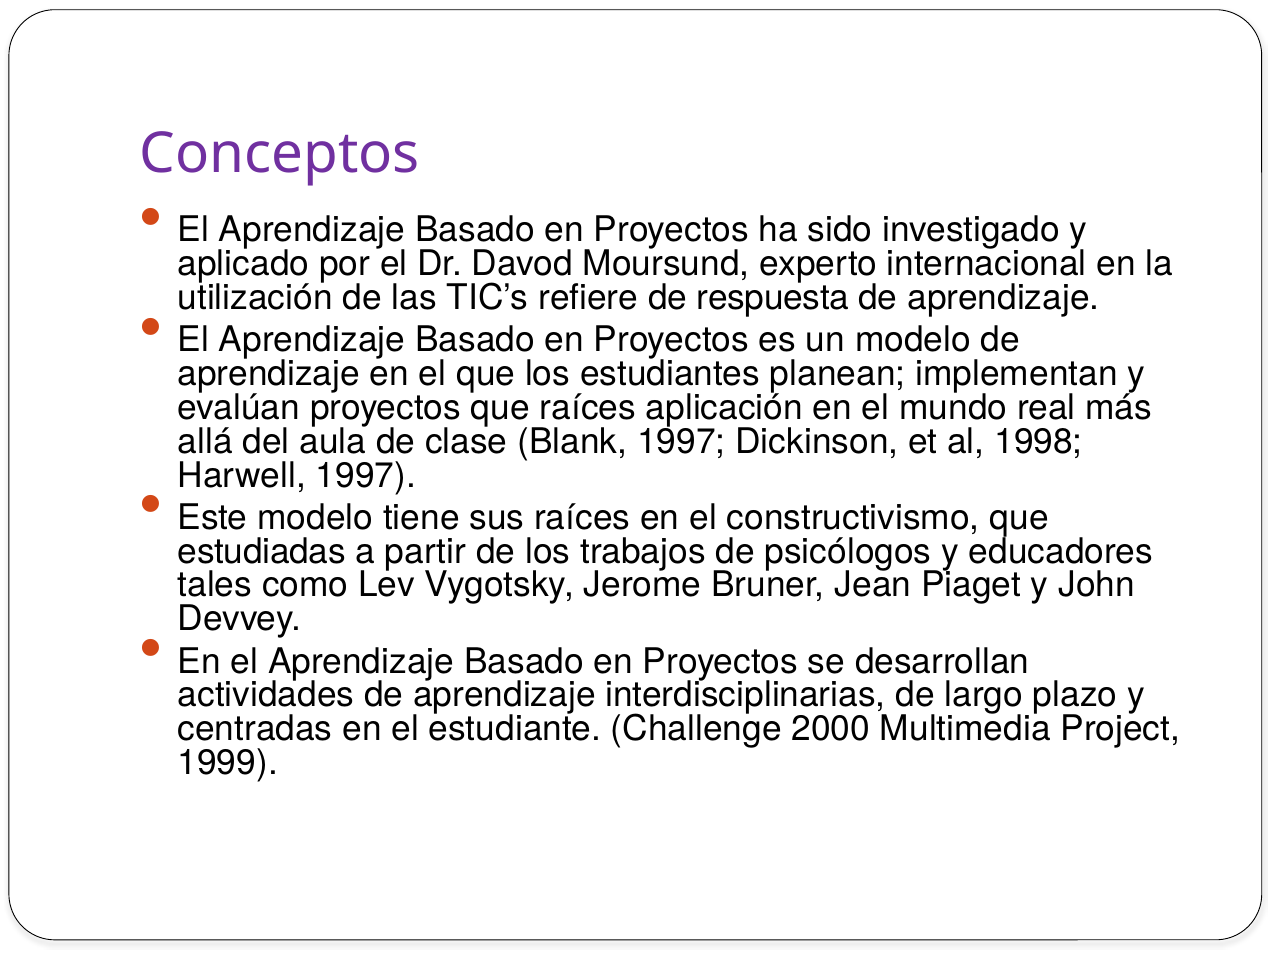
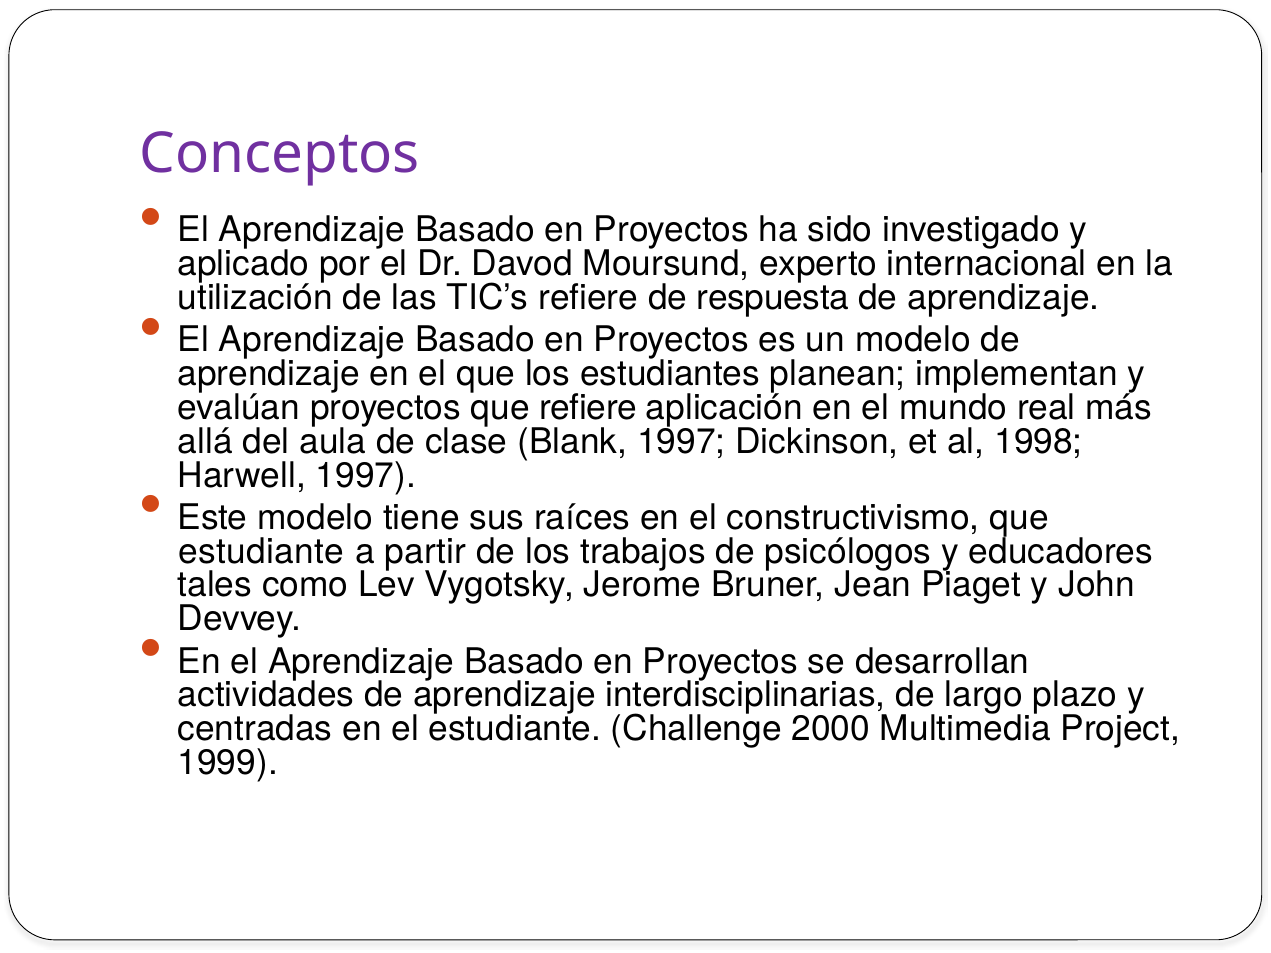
que raíces: raíces -> refiere (588, 408)
estudiadas: estudiadas -> estudiante (261, 552)
